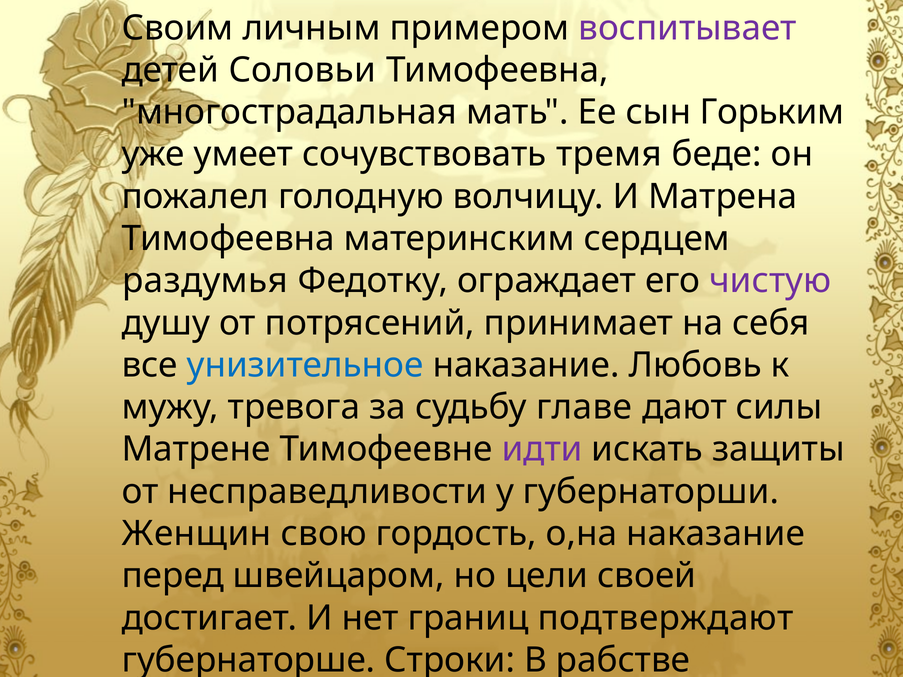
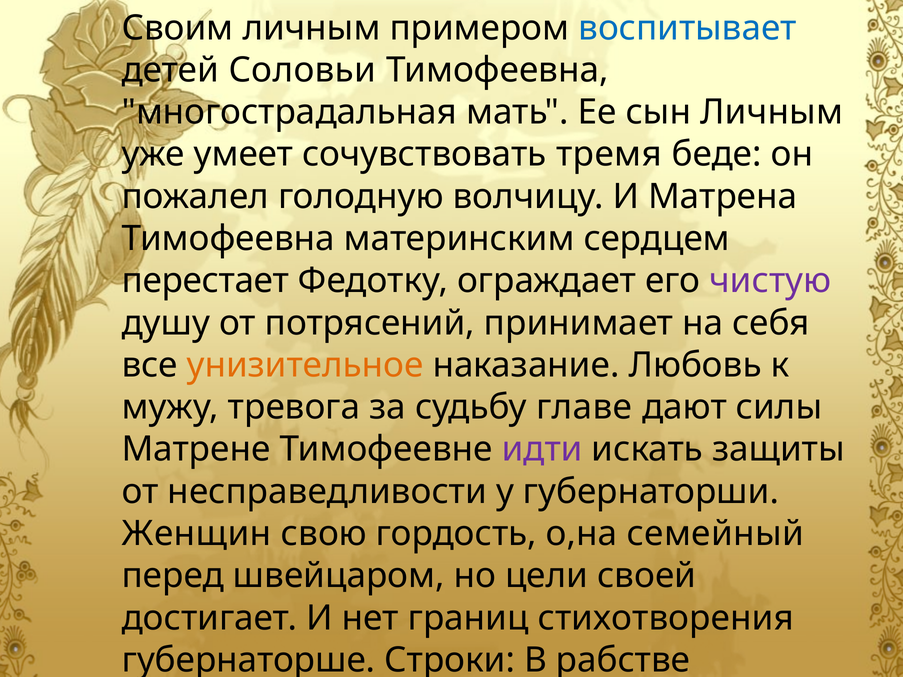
воспитывает colour: purple -> blue (688, 28)
сын Горьким: Горьким -> Личным (772, 112)
раздумья: раздумья -> перестает (205, 281)
унизительное colour: blue -> orange (305, 365)
о,на наказание: наказание -> семейный (715, 534)
подтверждают: подтверждают -> стихотворения (666, 618)
